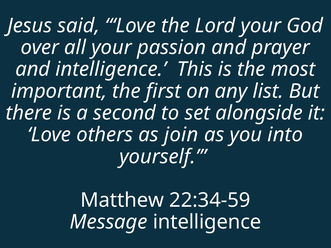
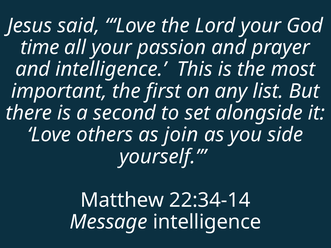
over: over -> time (40, 48)
into: into -> side (285, 135)
22:34-59: 22:34-59 -> 22:34-14 (210, 200)
